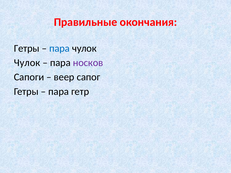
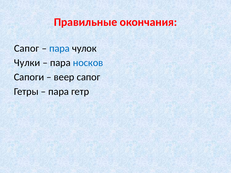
Гетры: Гетры -> Сапог (27, 48)
Чулок: Чулок -> Чулки (27, 63)
носков colour: purple -> blue (88, 63)
